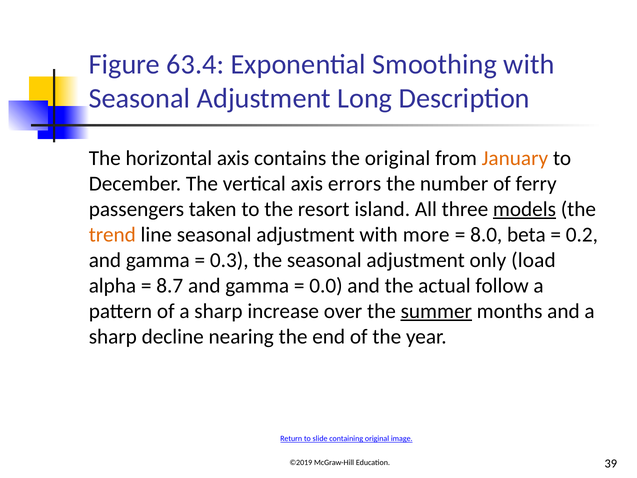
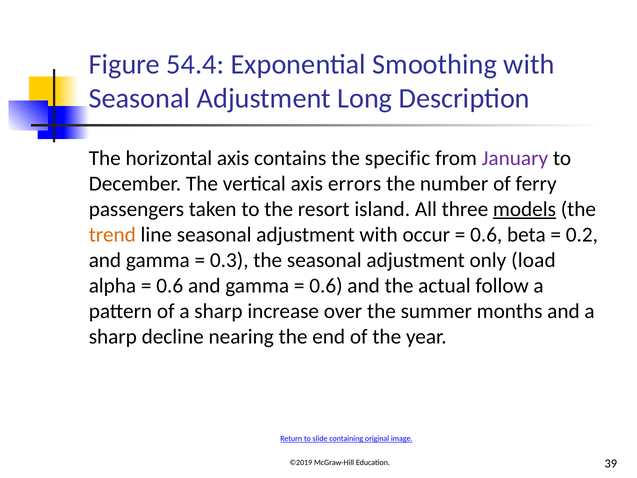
63.4: 63.4 -> 54.4 (195, 65)
the original: original -> specific (398, 158)
January colour: orange -> purple (515, 158)
more: more -> occur (426, 234)
8.0: 8.0 -> 0.6 (486, 234)
8.7: 8.7 -> 0.6 (170, 285)
0.0: 0.0 -> 0.6 (326, 285)
summer underline: present -> none (436, 311)
